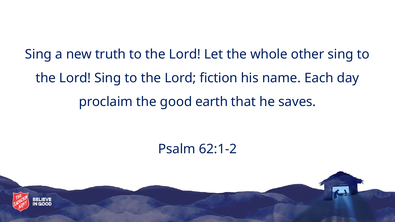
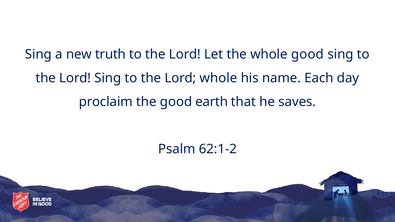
whole other: other -> good (307, 54)
Lord fiction: fiction -> whole (218, 78)
